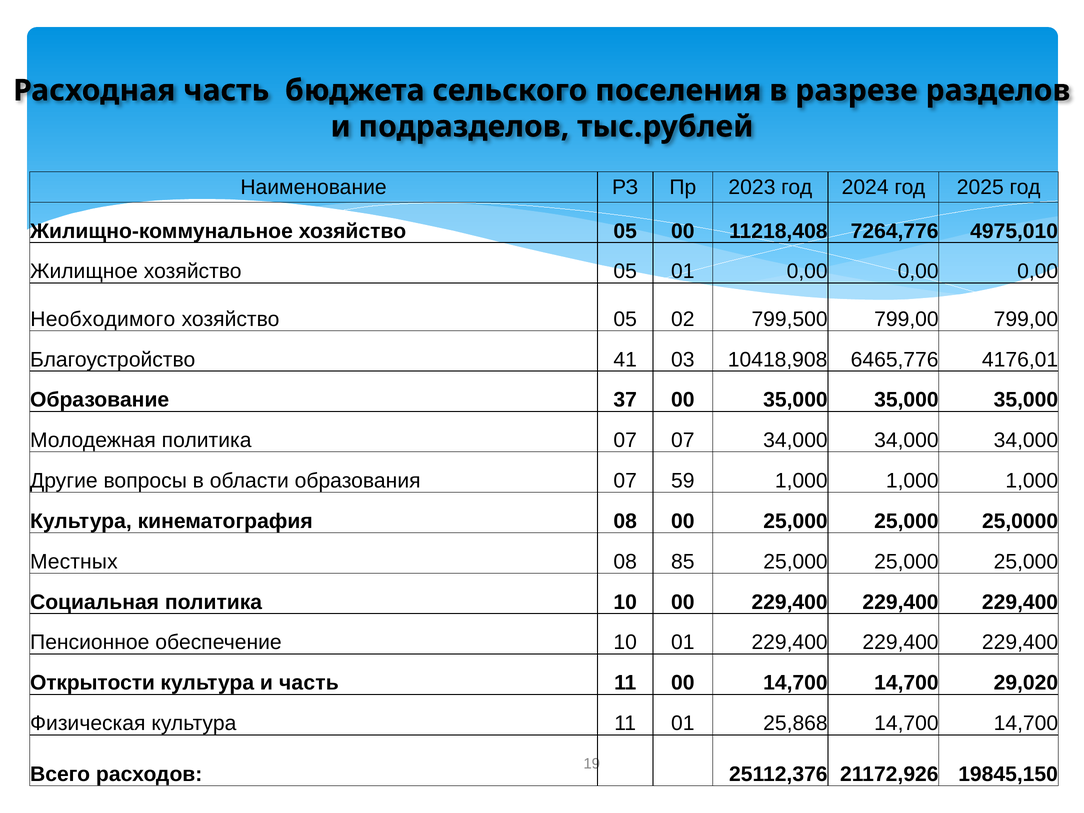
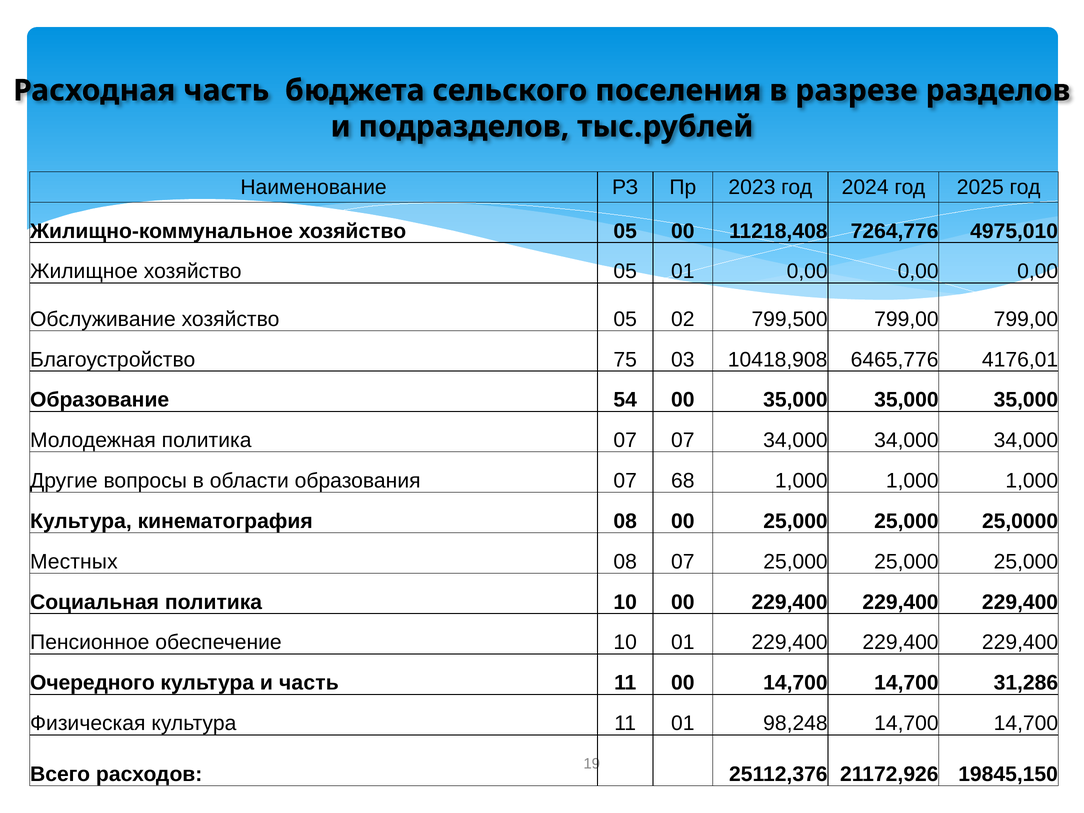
Необходимого: Необходимого -> Обслуживание (103, 319)
41: 41 -> 75 (625, 360)
37: 37 -> 54 (625, 400)
59: 59 -> 68 (683, 481)
08 85: 85 -> 07 (683, 562)
Открытости: Открытости -> Очередного (92, 683)
29,020: 29,020 -> 31,286 (1026, 683)
25,868: 25,868 -> 98,248 (795, 723)
